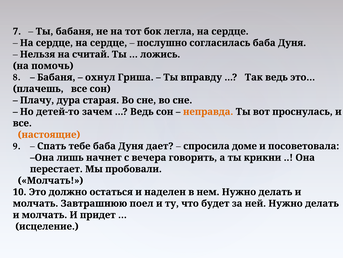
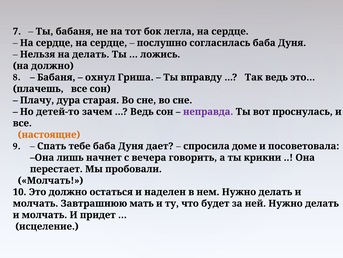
на считай: считай -> делать (91, 54)
на помочь: помочь -> должно (52, 66)
неправда colour: orange -> purple (208, 111)
поел: поел -> мать (142, 203)
